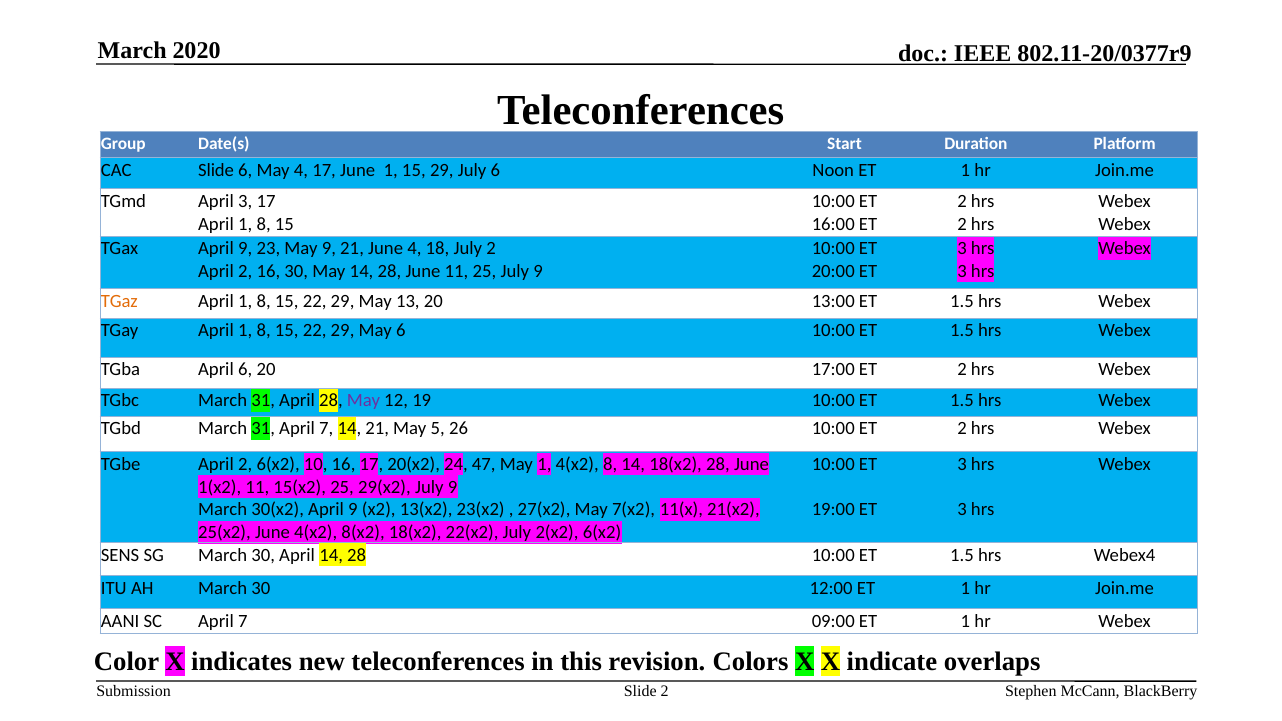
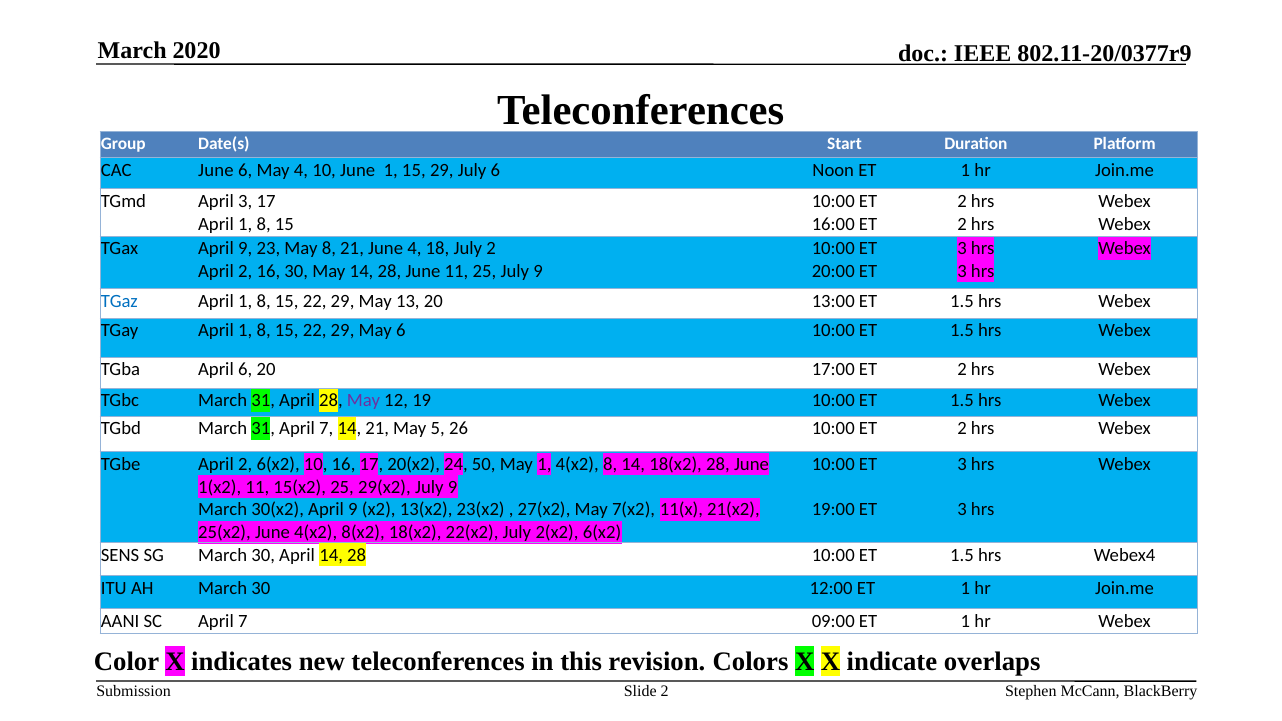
CAC Slide: Slide -> June (216, 170)
4 17: 17 -> 10 (324, 170)
May 9: 9 -> 8 (329, 249)
TGaz colour: orange -> blue (119, 301)
47: 47 -> 50 (484, 464)
